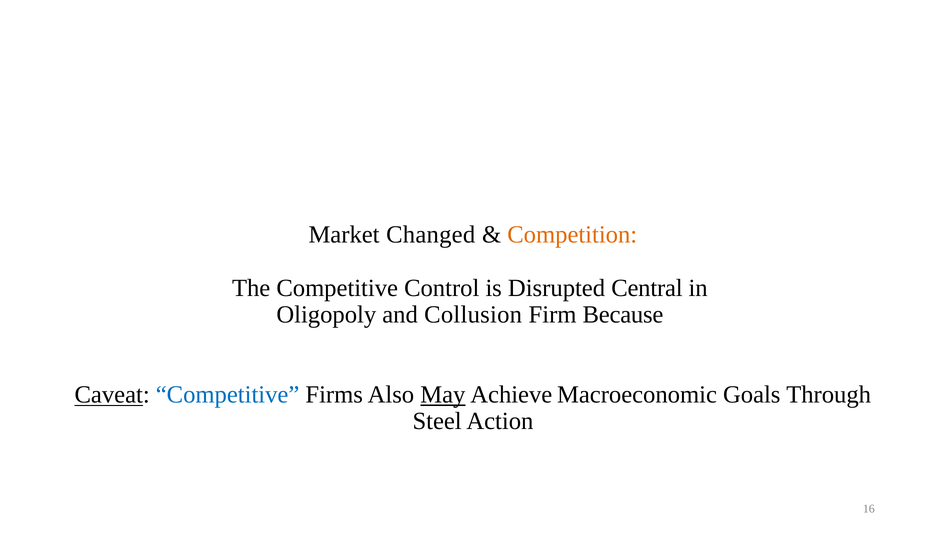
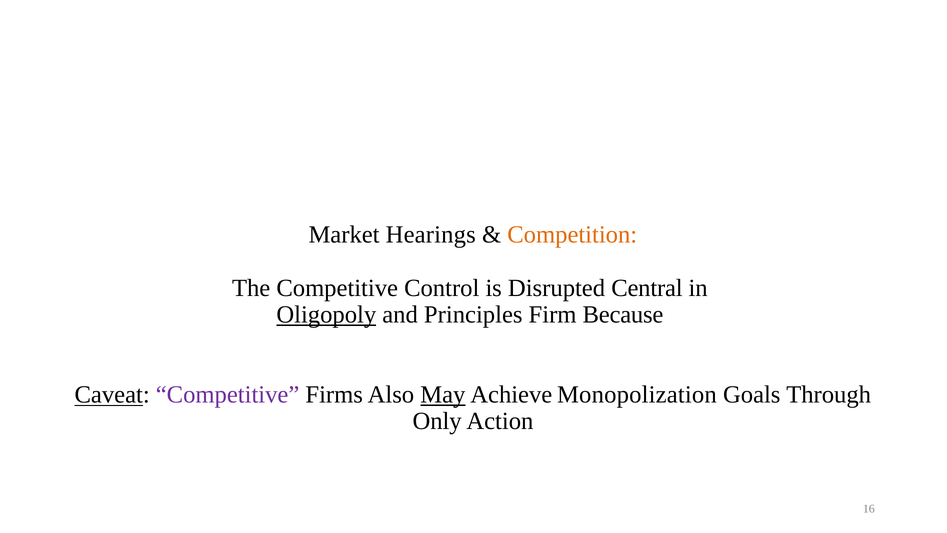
Changed: Changed -> Hearings (431, 235)
Oligopoly underline: none -> present (326, 314)
Collusion: Collusion -> Principles (473, 314)
Competitive colour: blue -> purple (228, 394)
Macroeconomic: Macroeconomic -> Monopolization (637, 394)
Steel: Steel -> Only (437, 421)
